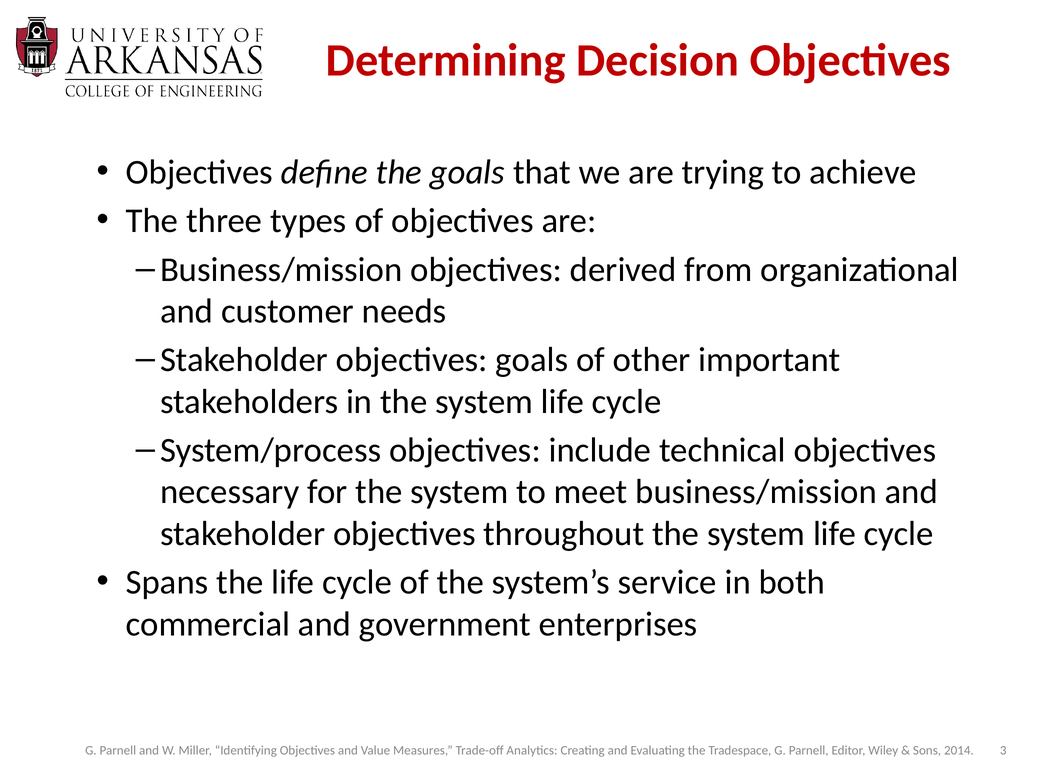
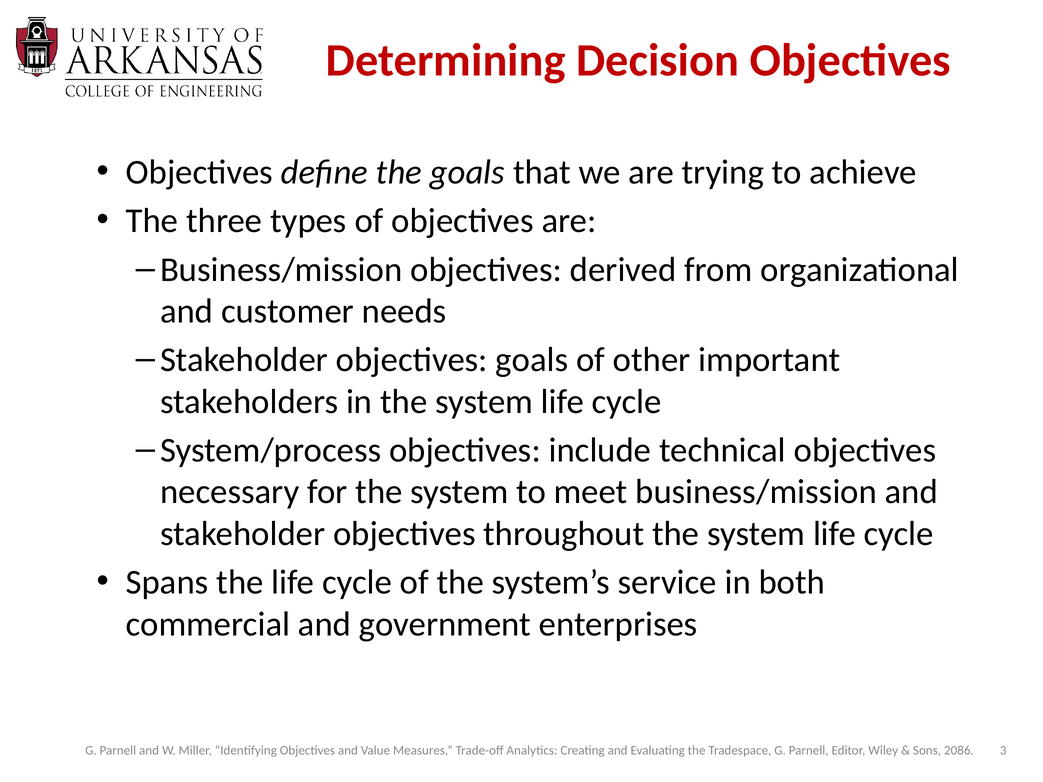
2014: 2014 -> 2086 (959, 751)
